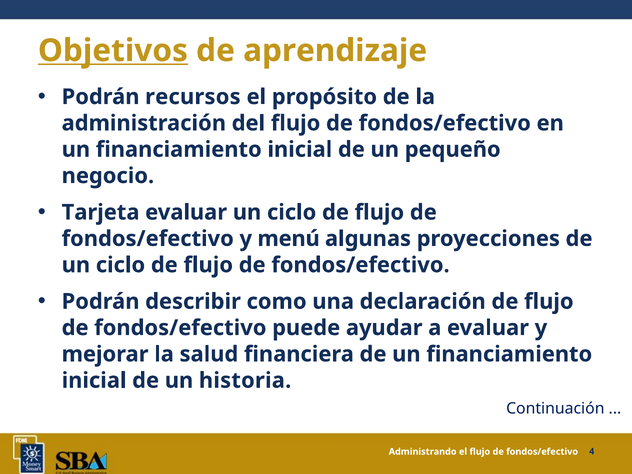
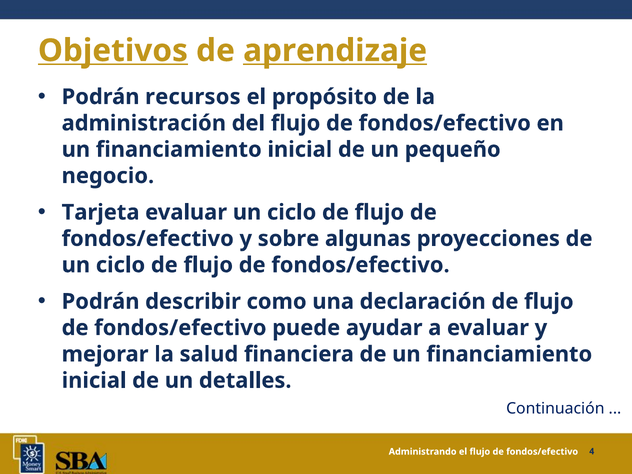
aprendizaje underline: none -> present (335, 51)
menú: menú -> sobre (288, 239)
historia: historia -> detalles (245, 381)
